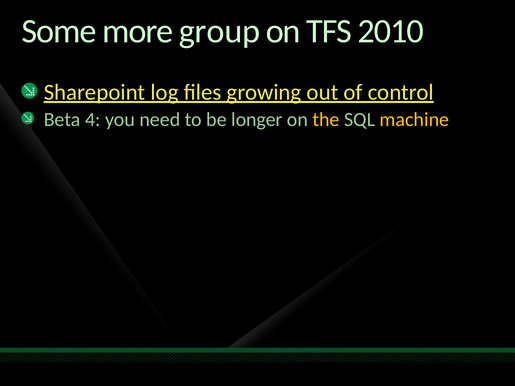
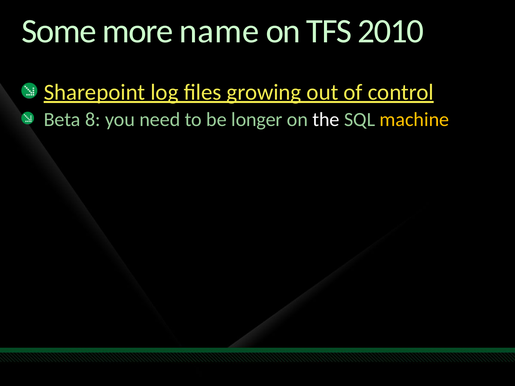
group: group -> name (219, 31)
4: 4 -> 8 (93, 119)
the colour: yellow -> white (326, 119)
